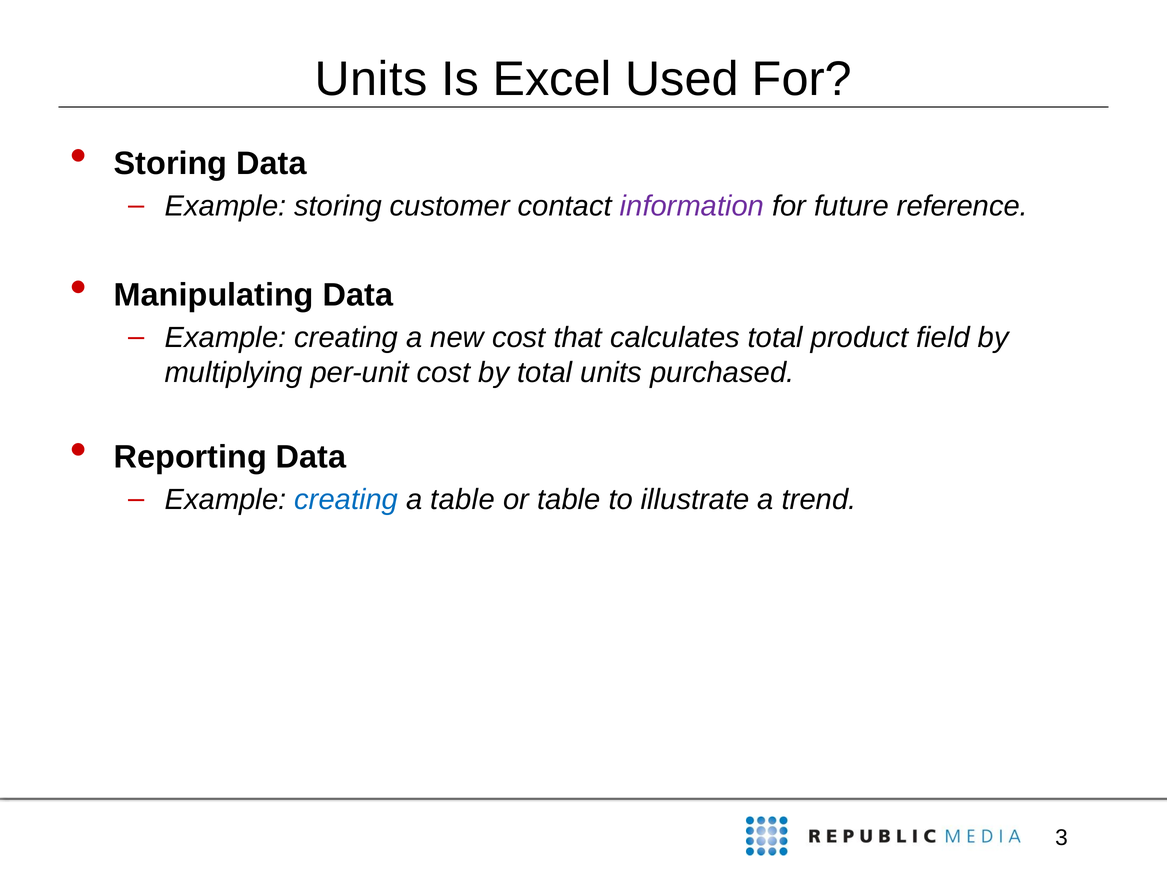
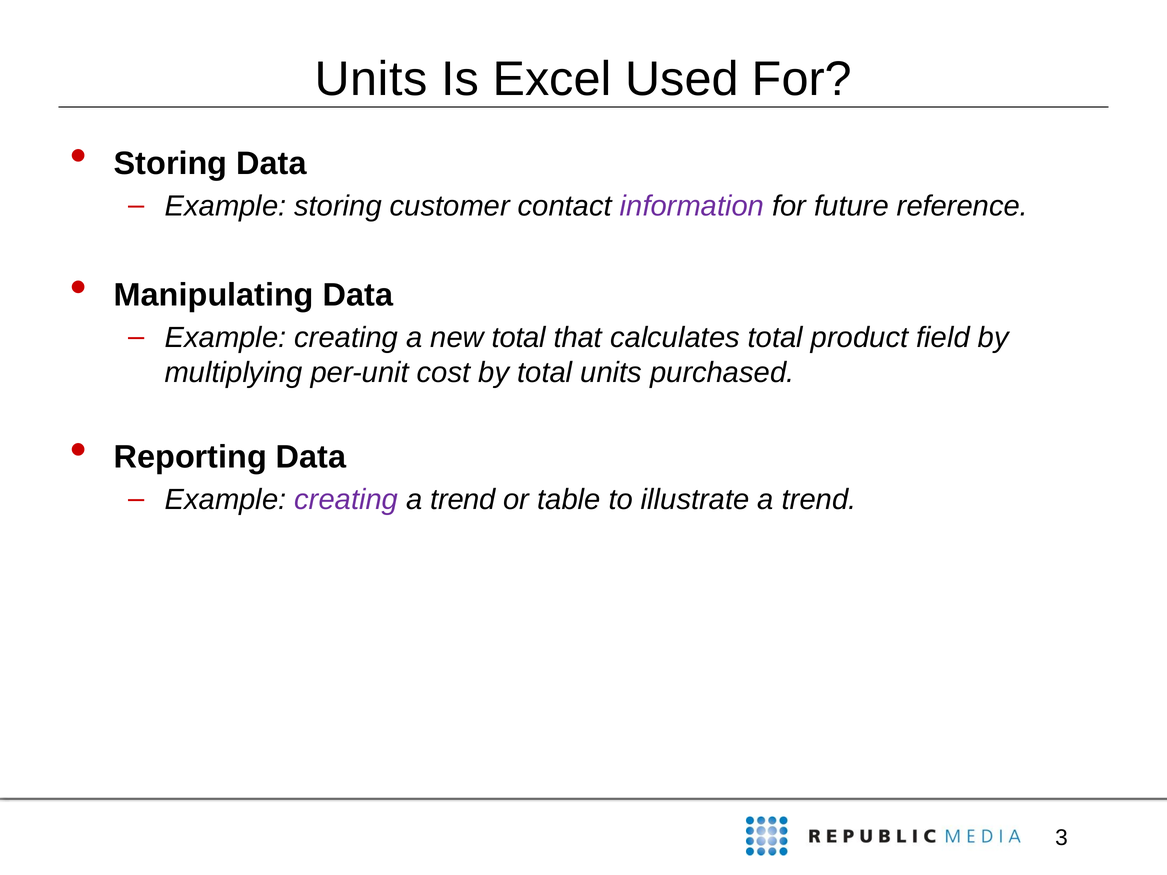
new cost: cost -> total (519, 338)
creating colour: blue -> purple (346, 500)
table: table -> trend (463, 500)
